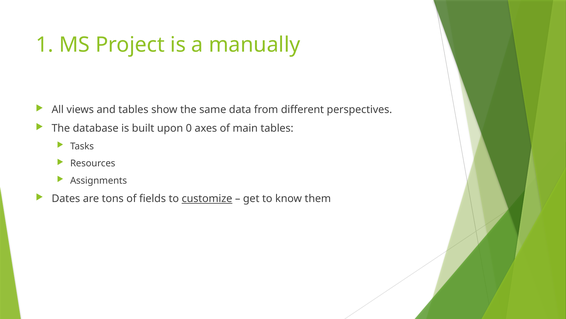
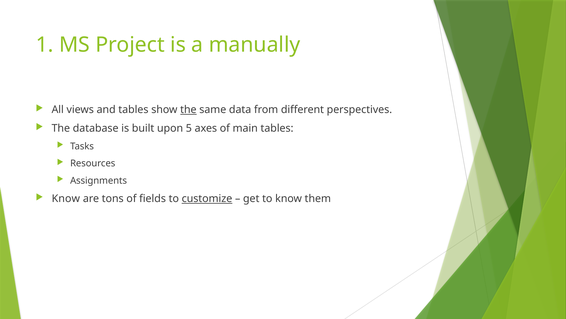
the underline: none -> present (188, 110)
0: 0 -> 5 (189, 128)
Dates: Dates -> Know (66, 198)
